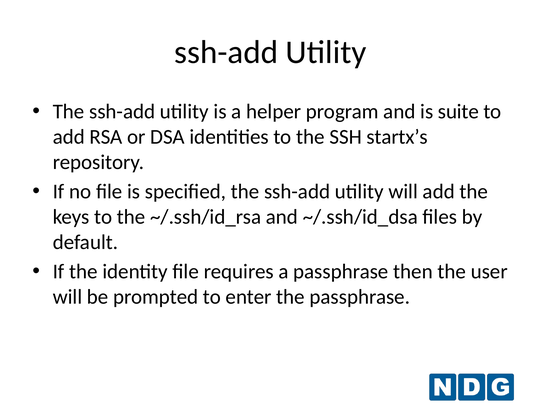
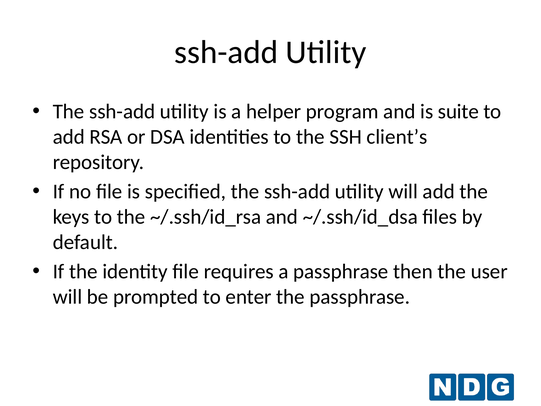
startx’s: startx’s -> client’s (397, 137)
